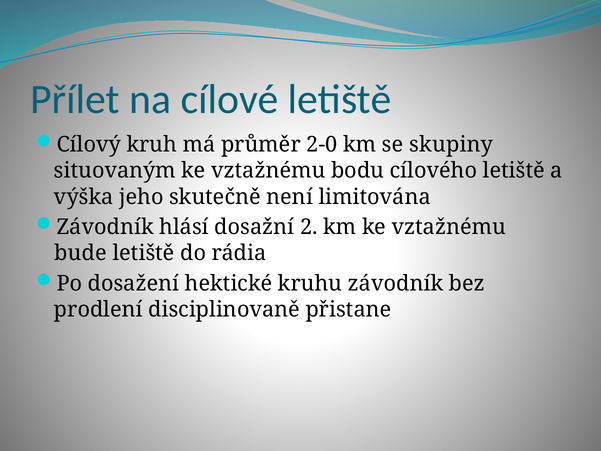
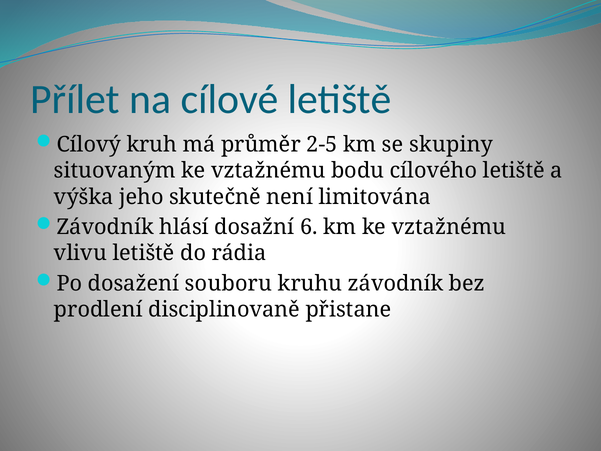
2-0: 2-0 -> 2-5 (322, 145)
2: 2 -> 6 (309, 227)
bude: bude -> vlivu (80, 253)
hektické: hektické -> souboru (229, 283)
